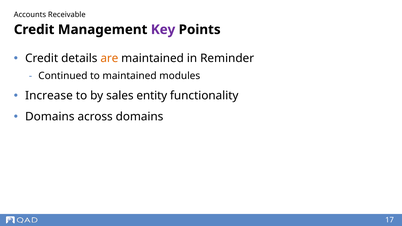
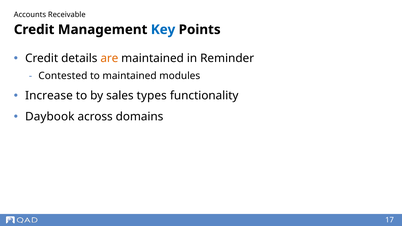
Key colour: purple -> blue (163, 30)
Continued: Continued -> Contested (63, 76)
entity: entity -> types (152, 96)
Domains: Domains -> Daybook (50, 117)
